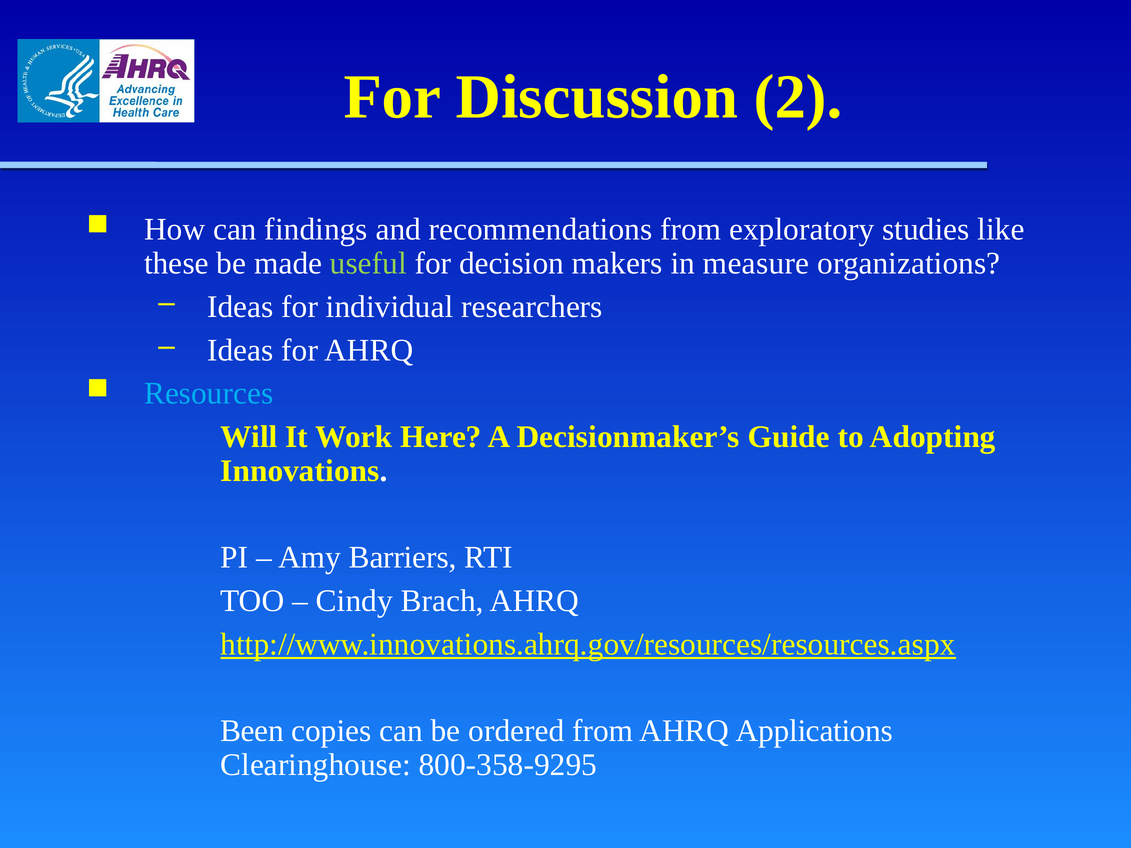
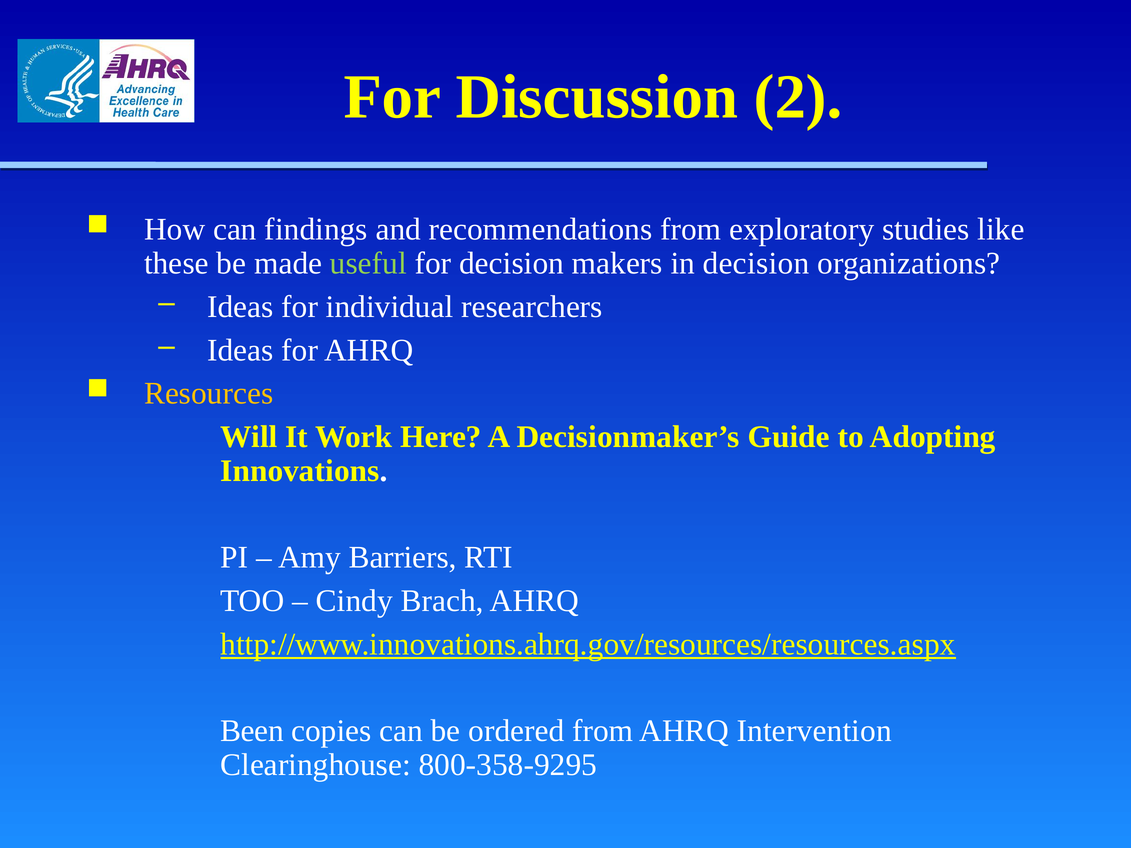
in measure: measure -> decision (756, 264)
Resources colour: light blue -> yellow (209, 394)
Applications: Applications -> Intervention (814, 731)
